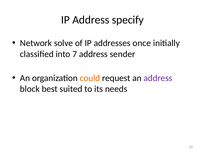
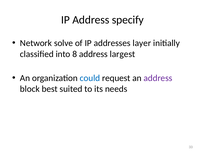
once: once -> layer (142, 43)
7: 7 -> 8 (75, 54)
sender: sender -> largest (122, 54)
could colour: orange -> blue (90, 78)
